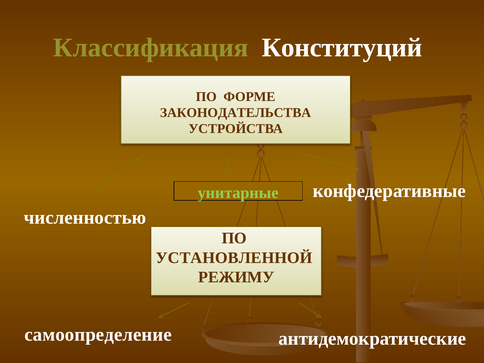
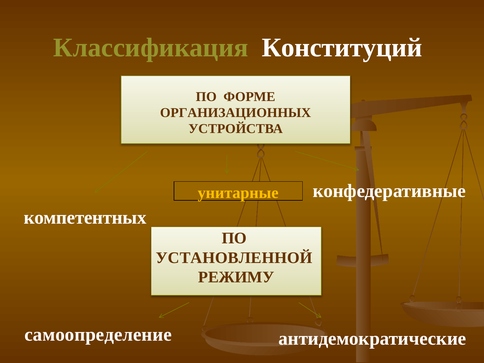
ЗАКОНОДАТЕЛЬСТВА: ЗАКОНОДАТЕЛЬСТВА -> ОРГАНИЗАЦИОННЫХ (236, 113)
унитарные colour: light green -> yellow (238, 193)
численностью: численностью -> компетентных (85, 217)
